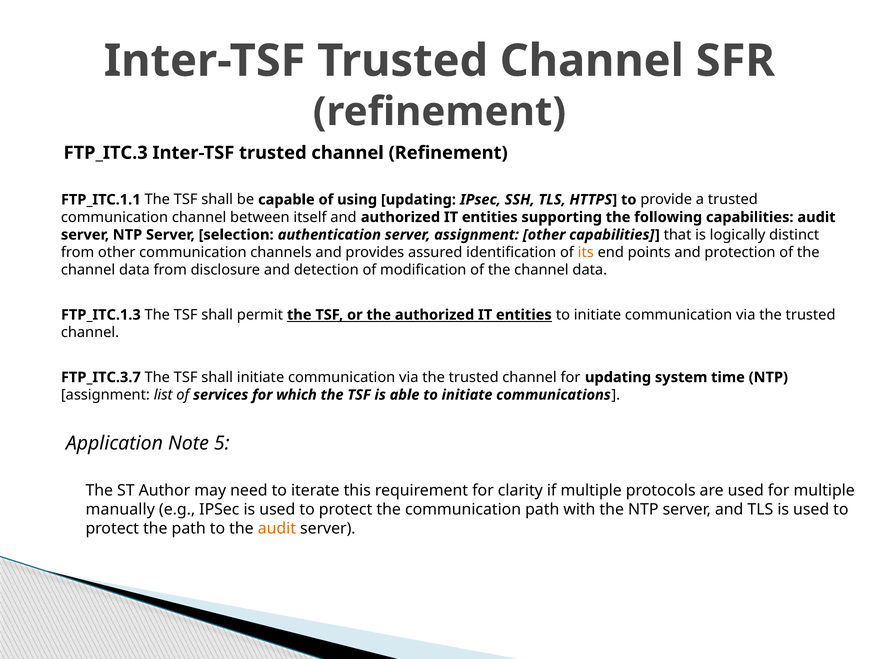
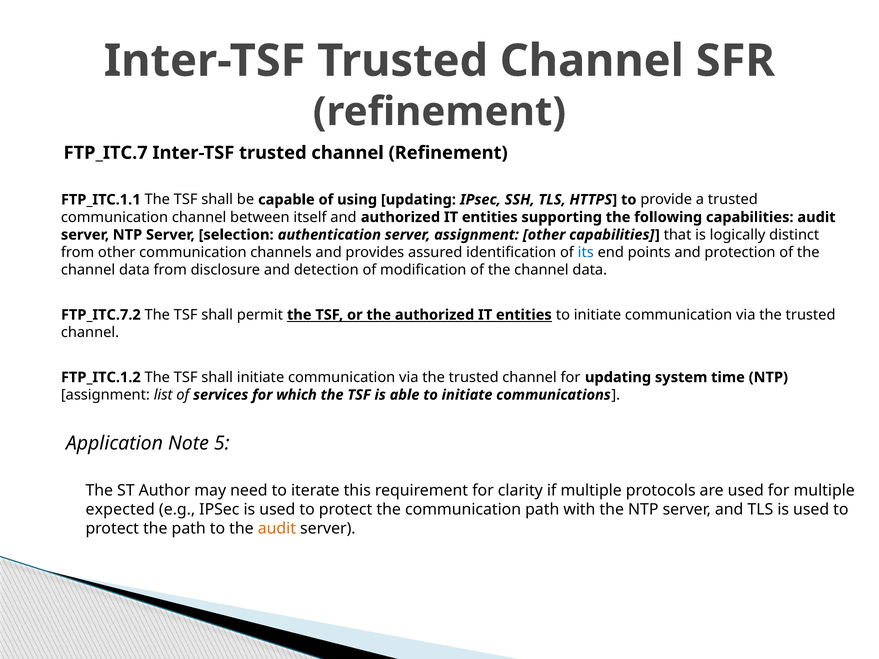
FTP_ITC.3: FTP_ITC.3 -> FTP_ITC.7 (106, 153)
its colour: orange -> blue (586, 252)
FTP_ITC.1.3: FTP_ITC.1.3 -> FTP_ITC.7.2 (101, 315)
FTP_ITC.3.7: FTP_ITC.3.7 -> FTP_ITC.1.2 (101, 377)
manually: manually -> expected (120, 510)
